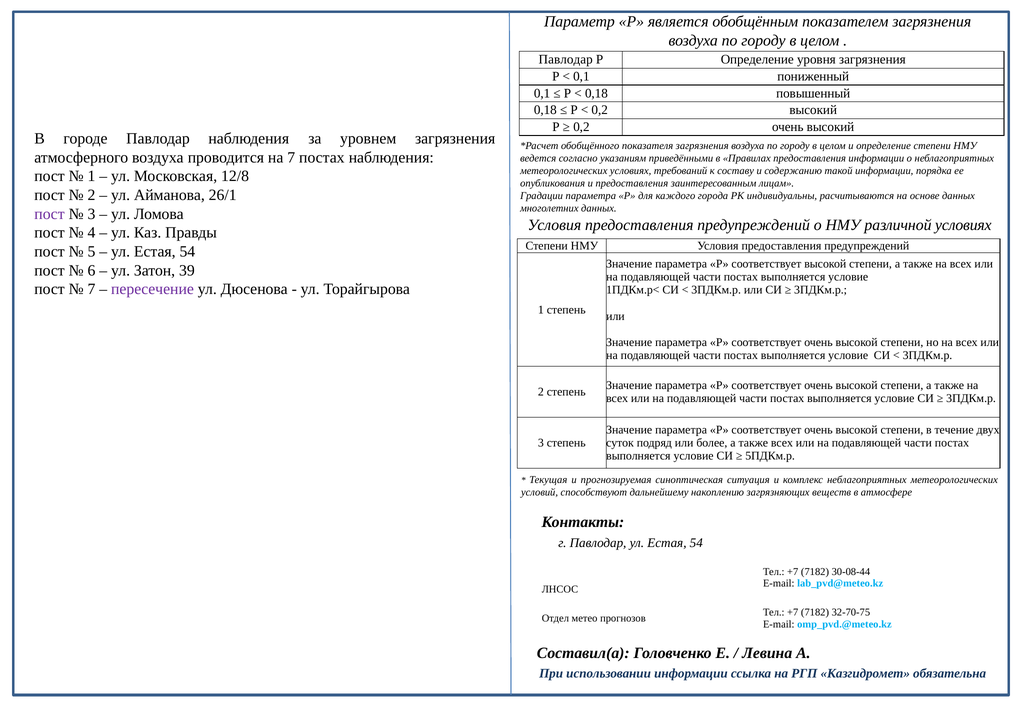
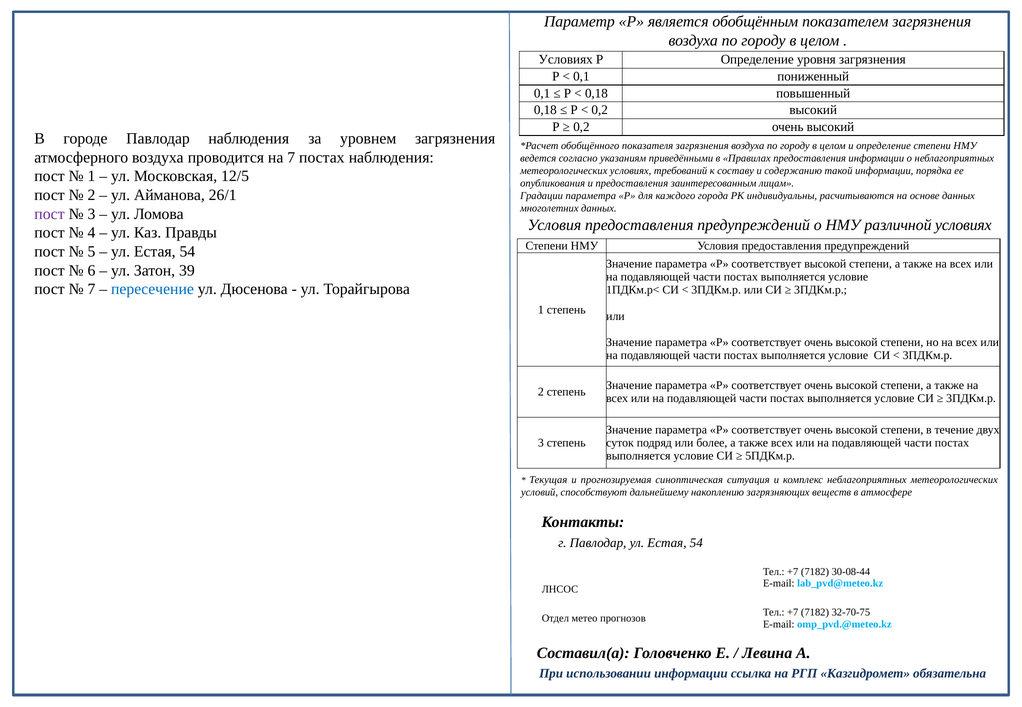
Павлодар: Павлодар -> Условиях (566, 60)
12/8: 12/8 -> 12/5 (235, 176)
пересечение colour: purple -> blue (152, 290)
